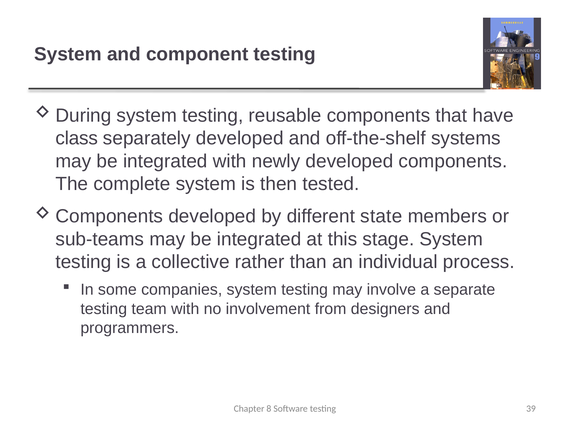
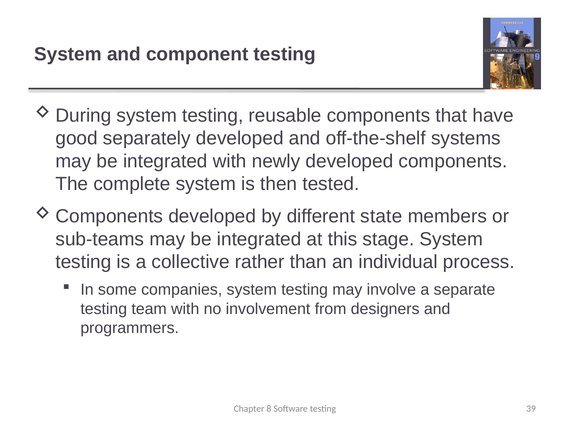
class: class -> good (77, 138)
